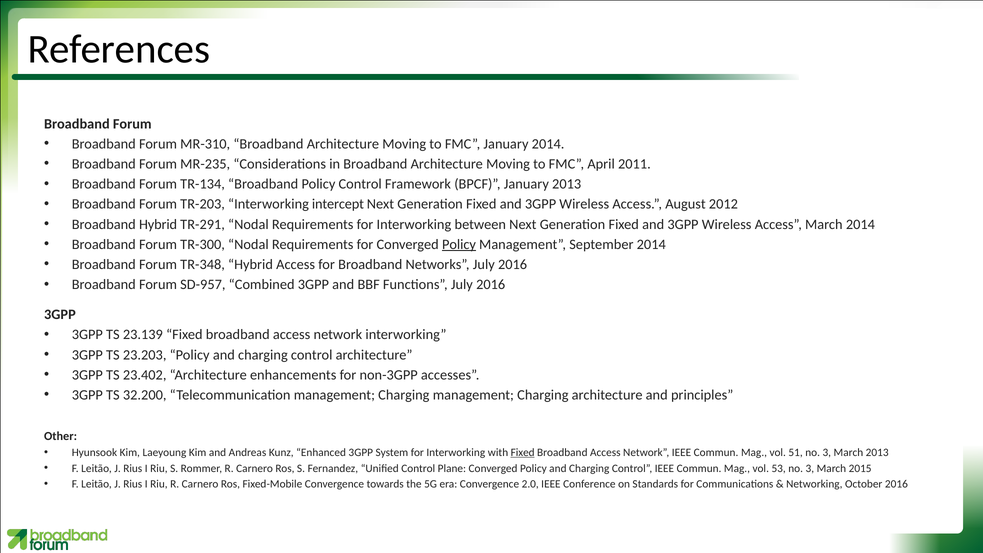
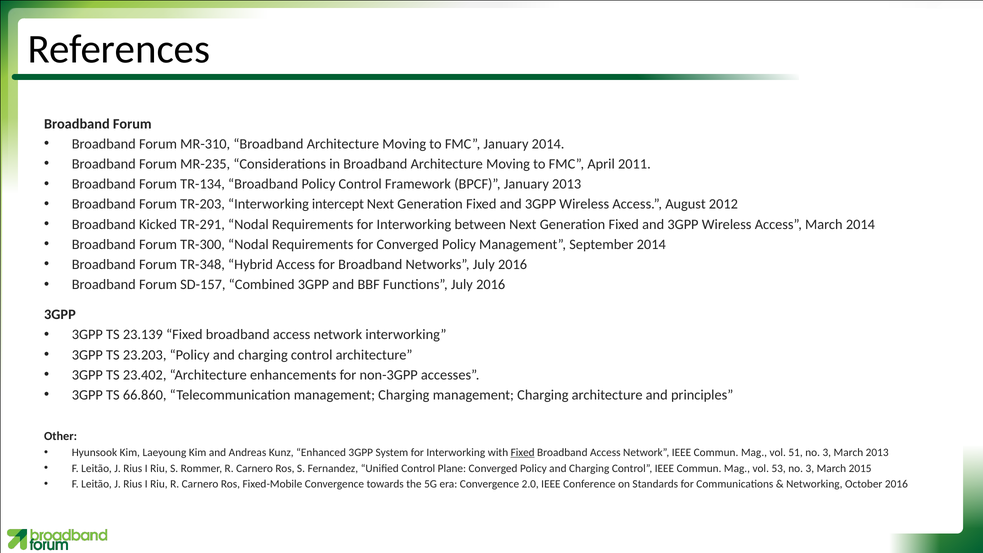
Broadband Hybrid: Hybrid -> Kicked (158, 224)
Policy underline: present -> none (459, 244)
SD-957: SD-957 -> SD-157 (203, 285)
32.200: 32.200 -> 66.860 (145, 395)
